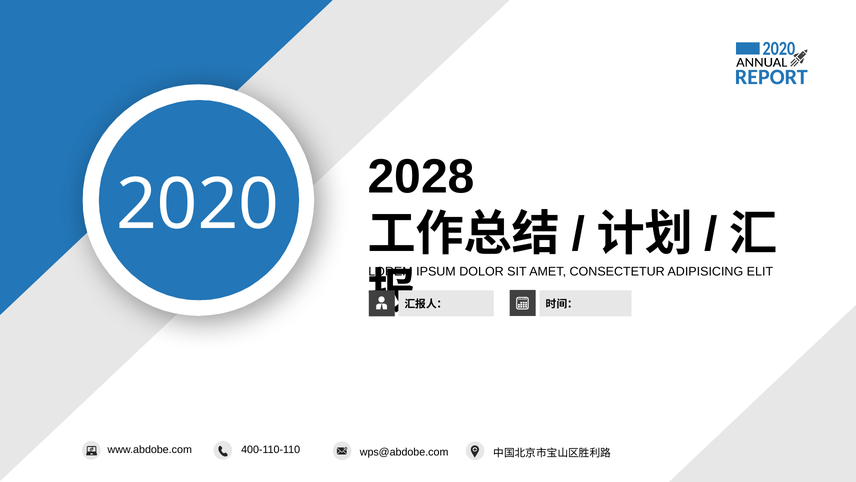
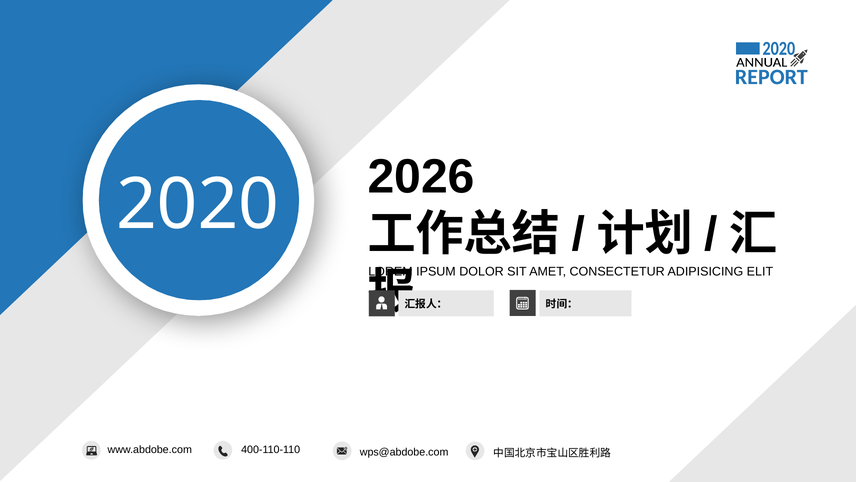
2028: 2028 -> 2026 (421, 176)
